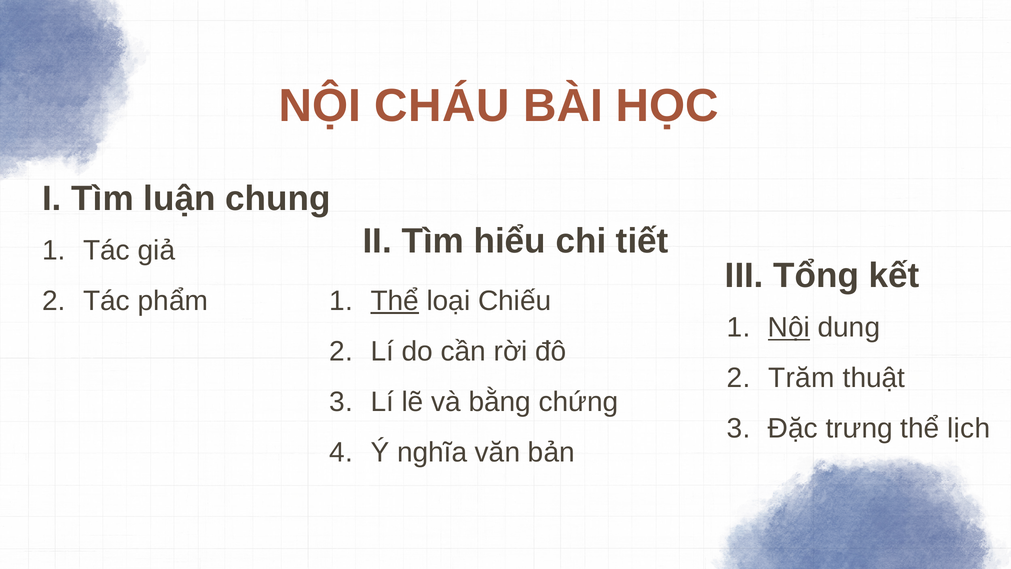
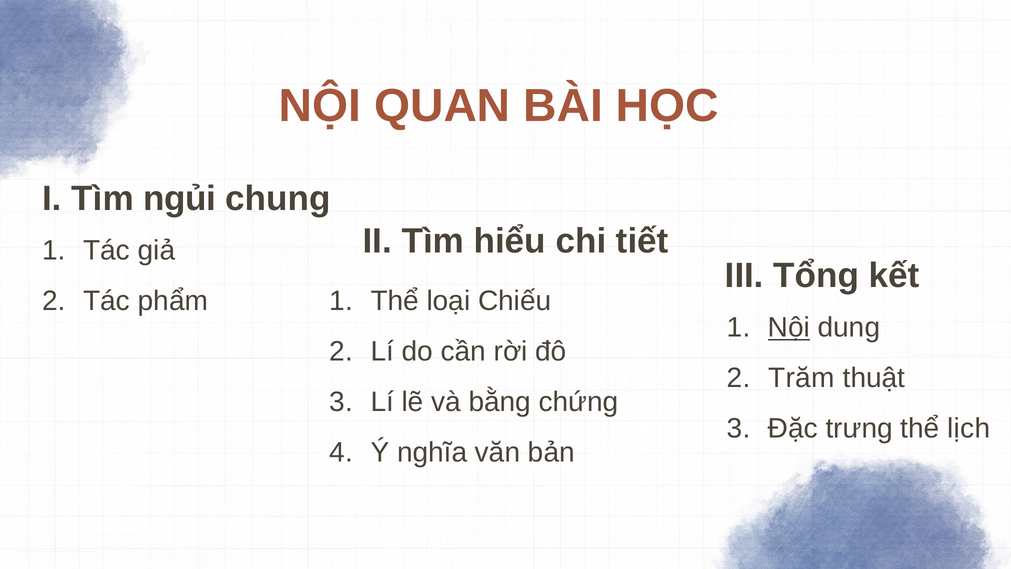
CHÁU: CHÁU -> QUAN (442, 106)
luận: luận -> ngủi (180, 199)
Thể underline: present -> none (395, 301)
